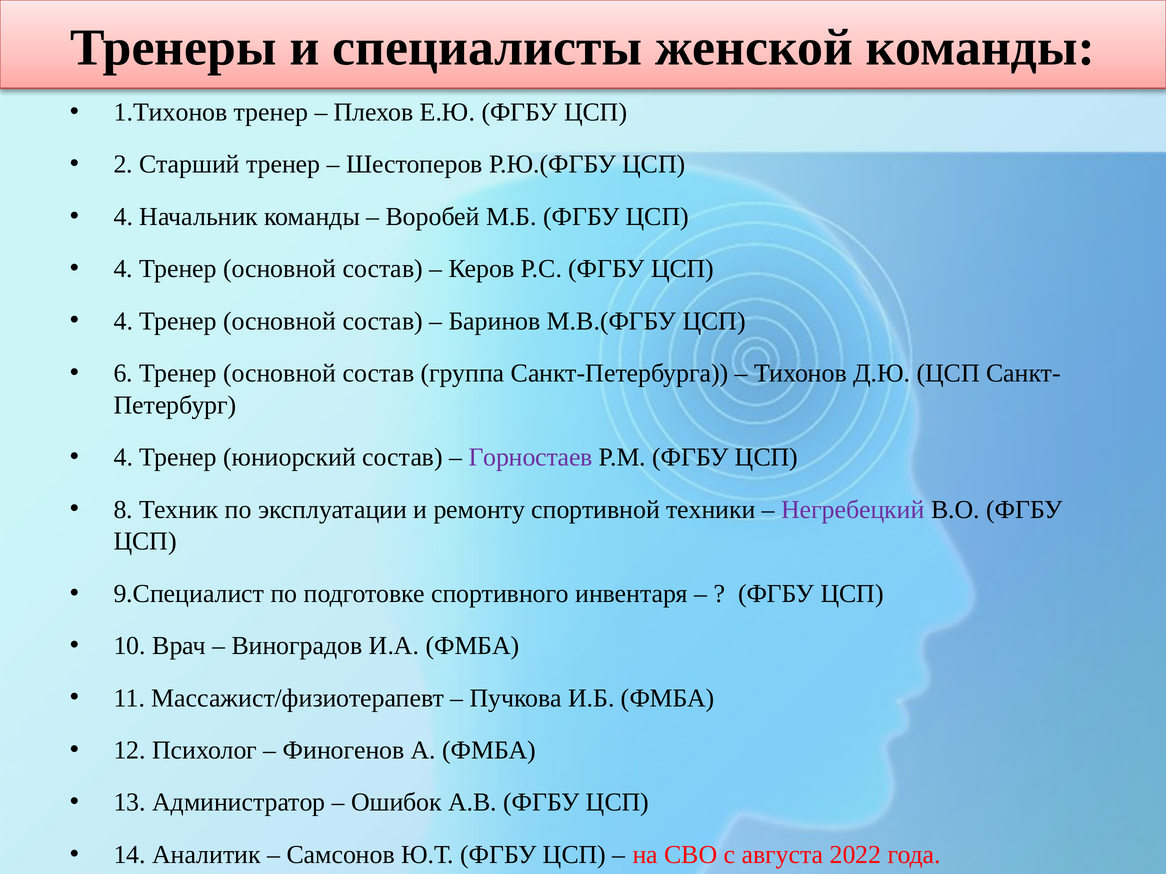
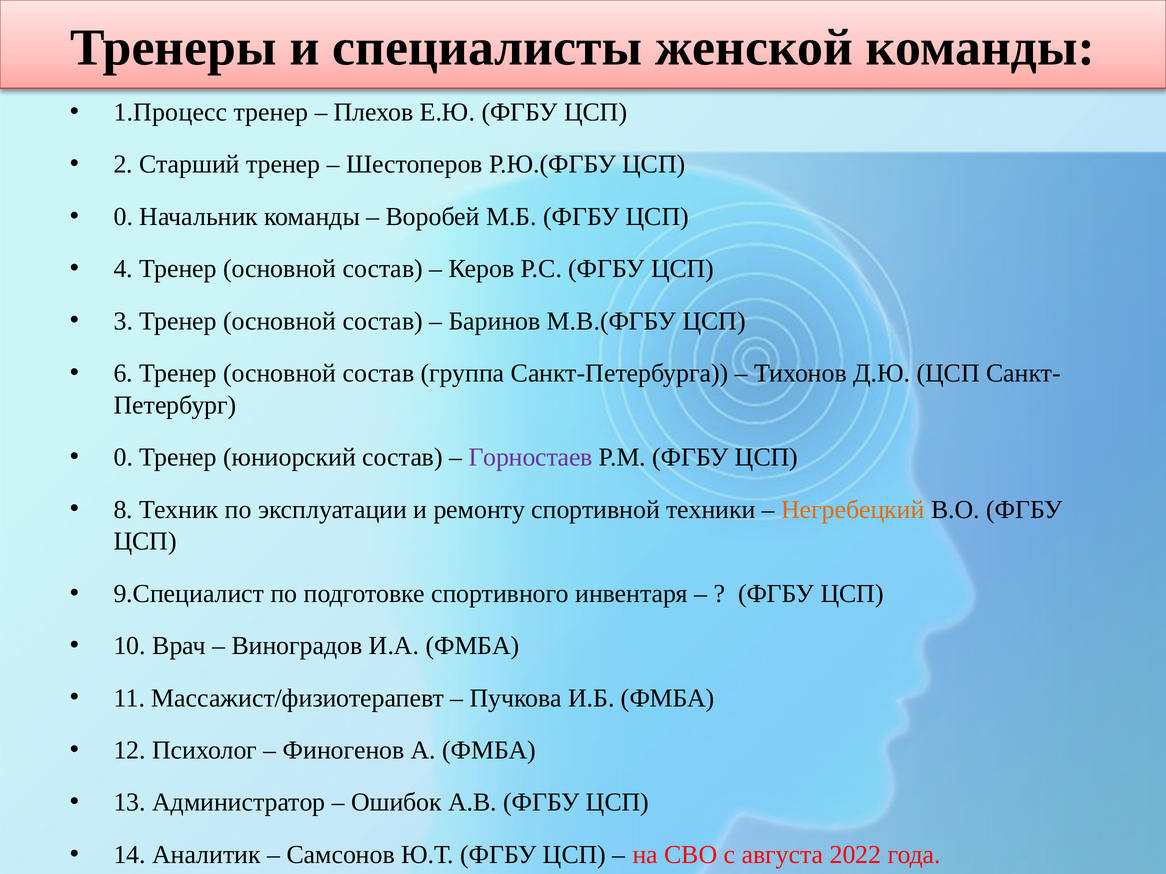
1.Тихонов: 1.Тихонов -> 1.Процесс (171, 112)
4: 4 -> 0 (123, 217)
4: 4 -> 3 (123, 321)
4: 4 -> 0 (123, 458)
Негребецкий colour: purple -> orange (853, 510)
